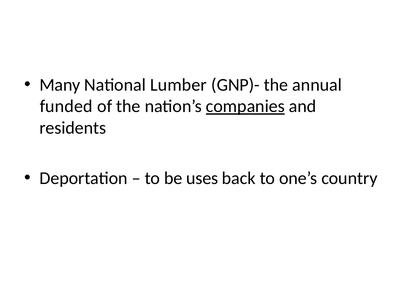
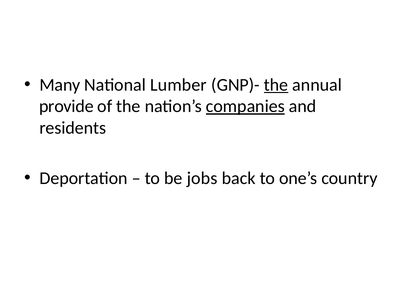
the underline: none -> present (276, 85)
funded: funded -> provide (66, 106)
uses: uses -> jobs (202, 178)
